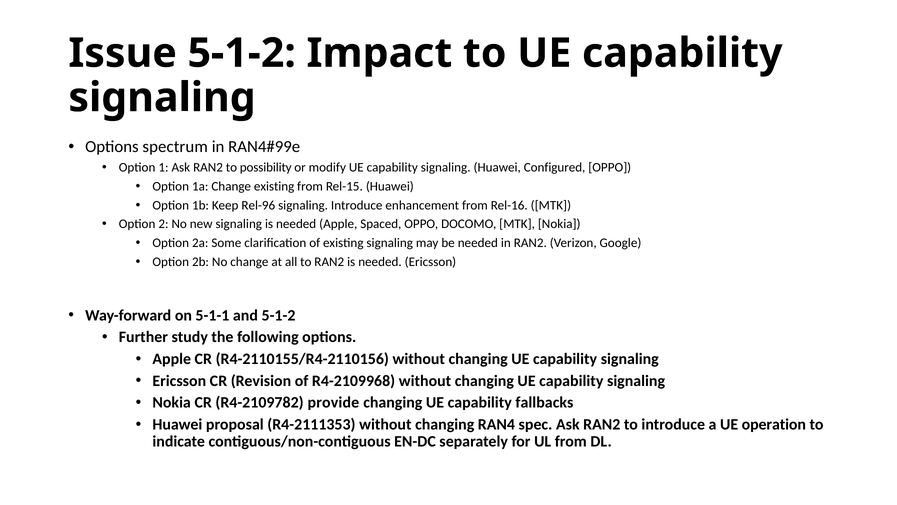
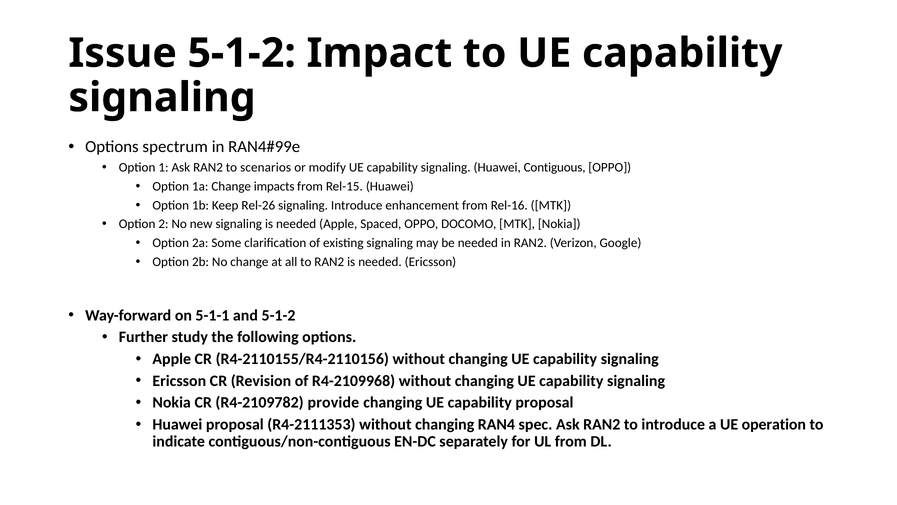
possibility: possibility -> scenarios (266, 167)
Configured: Configured -> Contiguous (555, 167)
Change existing: existing -> impacts (274, 186)
Rel-96: Rel-96 -> Rel-26 (258, 205)
capability fallbacks: fallbacks -> proposal (544, 402)
